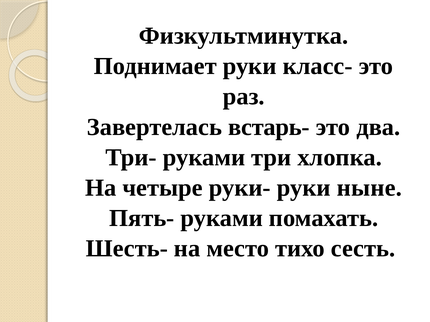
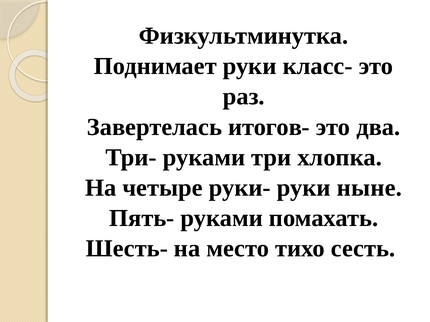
встарь-: встарь- -> итогов- (269, 127)
